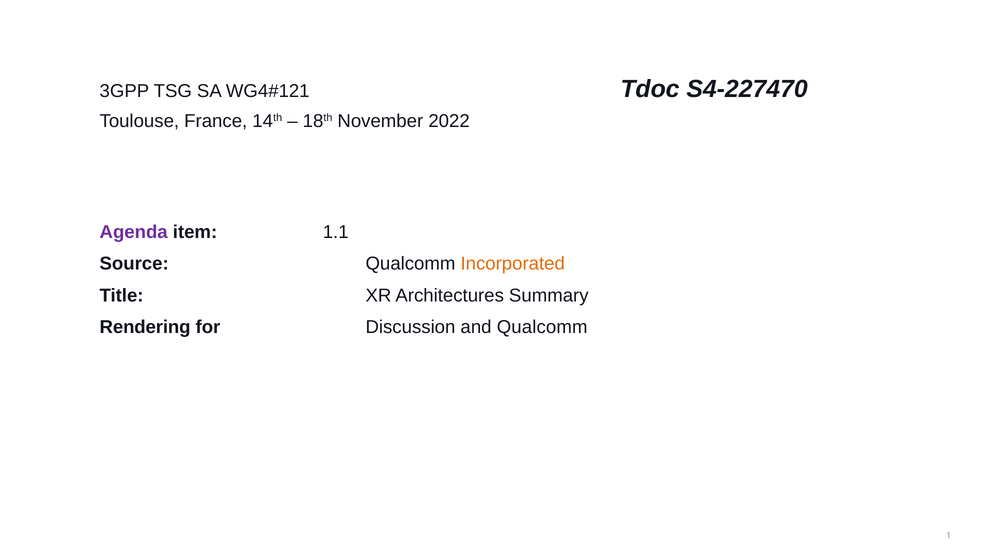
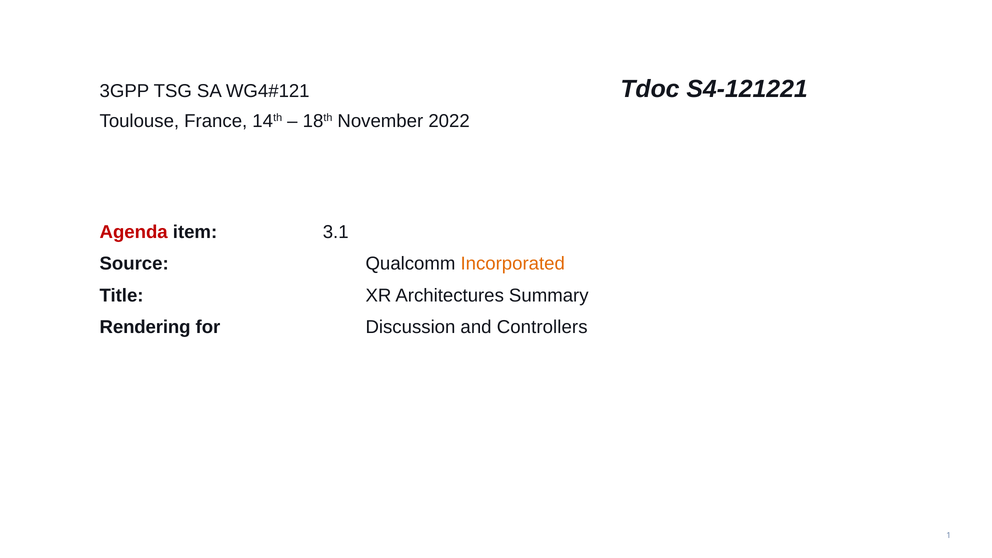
S4-227470: S4-227470 -> S4-121221 (747, 89)
Agenda colour: purple -> red (134, 232)
1.1: 1.1 -> 3.1 (336, 232)
and Qualcomm: Qualcomm -> Controllers (542, 327)
